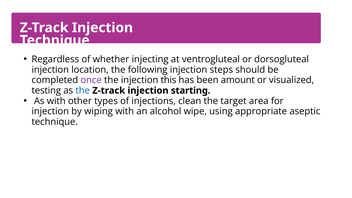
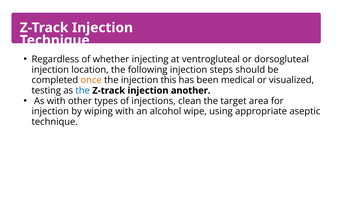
once colour: purple -> orange (91, 80)
amount: amount -> medical (238, 80)
starting: starting -> another (191, 91)
